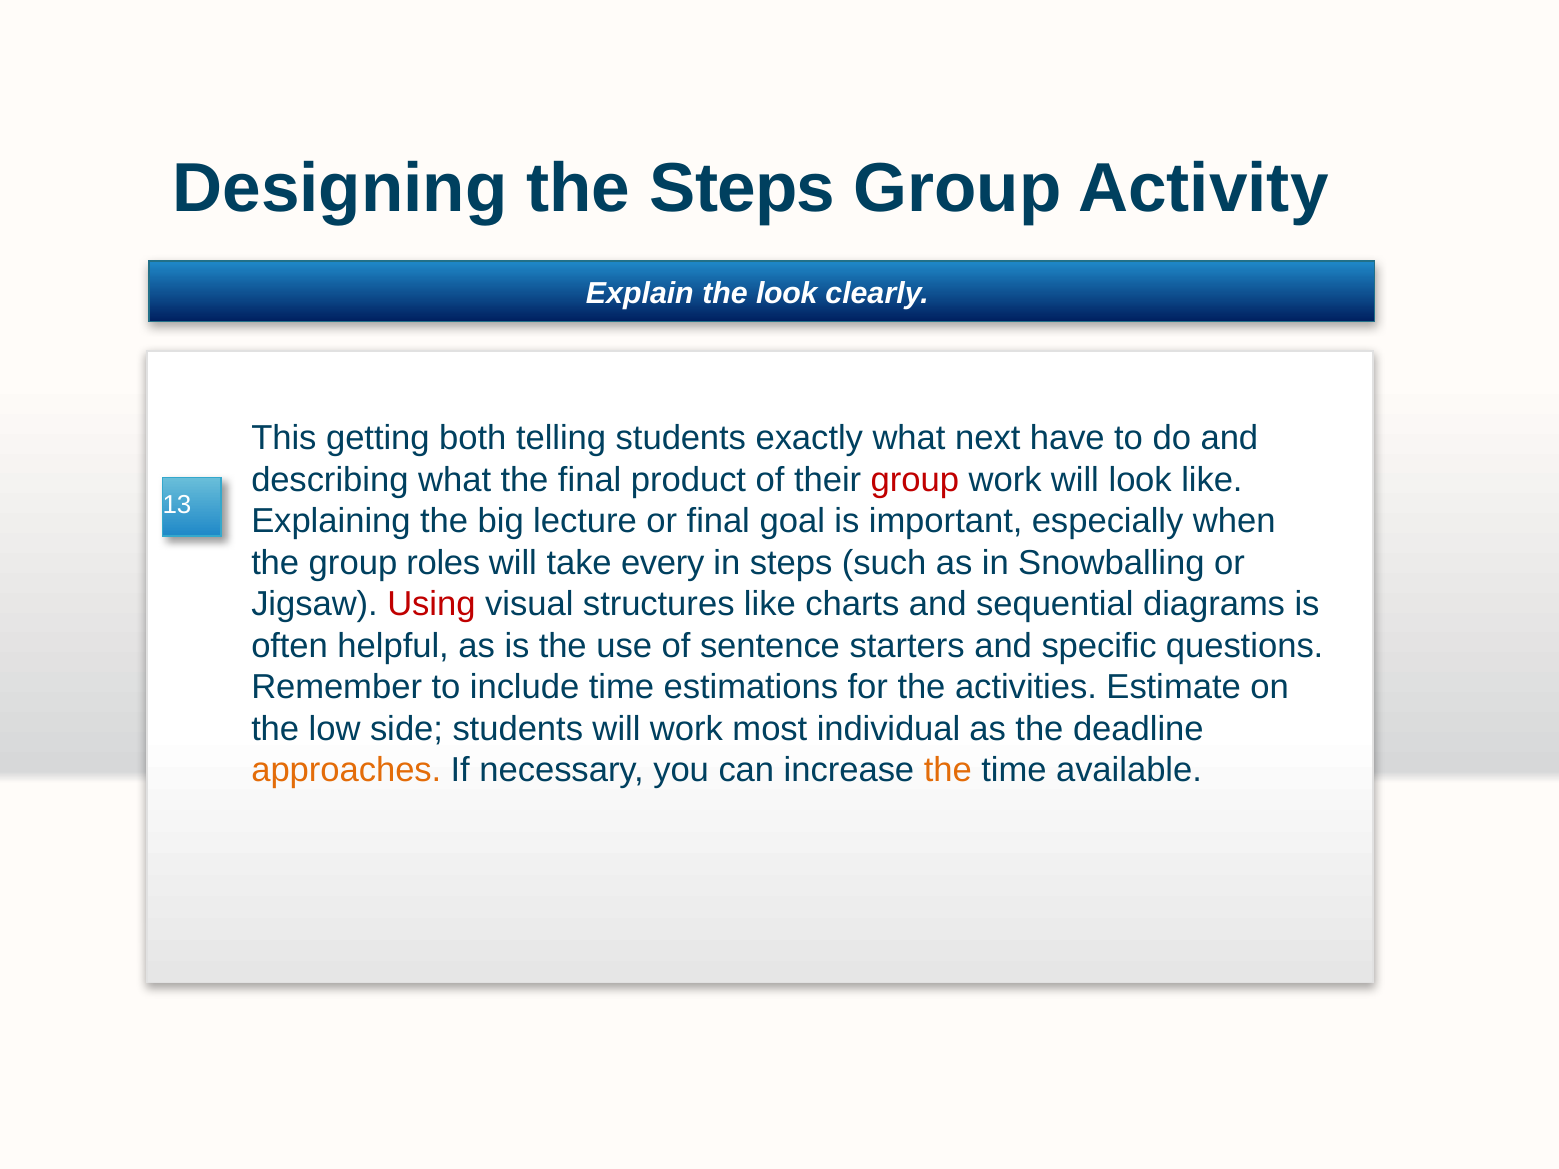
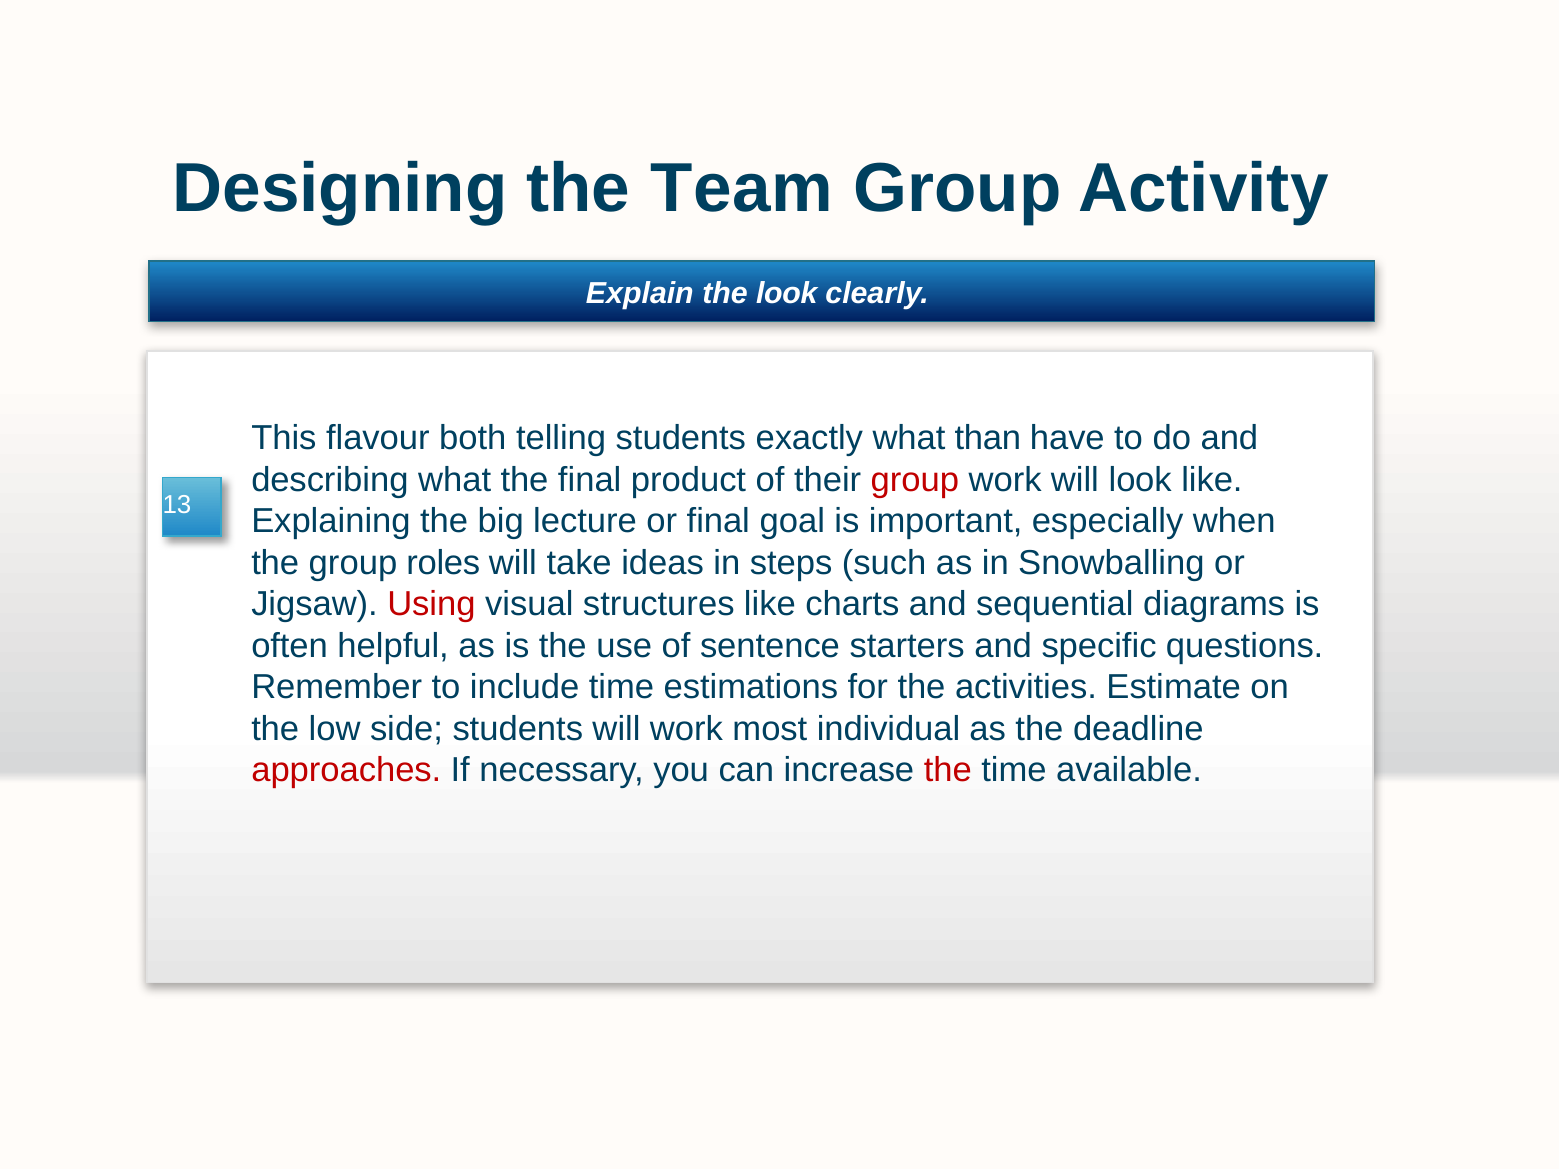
the Steps: Steps -> Team (742, 189)
getting: getting -> flavour (378, 438)
next: next -> than (988, 438)
every: every -> ideas (663, 563)
approaches colour: orange -> red (346, 771)
the colour: orange -> red (948, 771)
